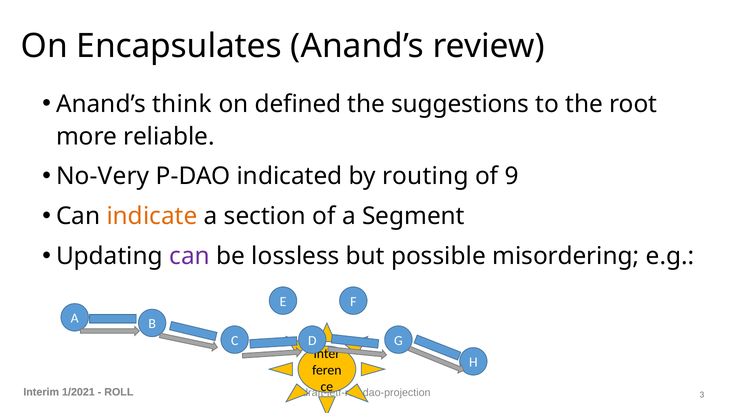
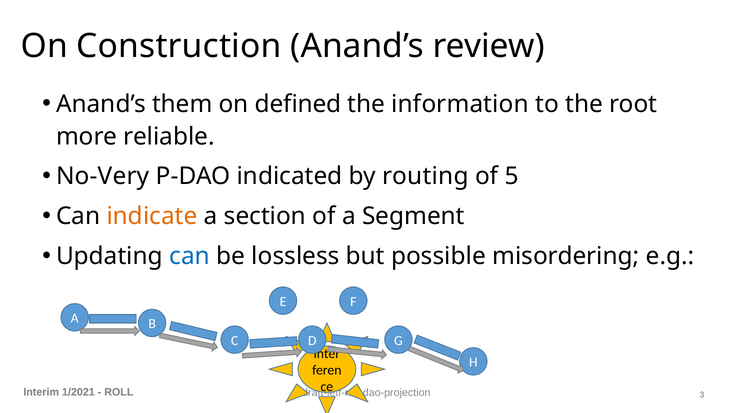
Encapsulates: Encapsulates -> Construction (179, 46)
think: think -> them (182, 104)
suggestions: suggestions -> information (460, 104)
9: 9 -> 5 (512, 176)
can colour: purple -> blue (190, 256)
